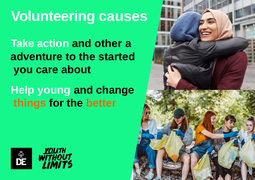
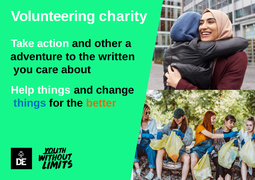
causes: causes -> charity (123, 16)
started: started -> written (117, 57)
Help young: young -> things (54, 90)
things colour: orange -> blue (30, 103)
